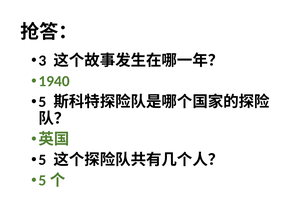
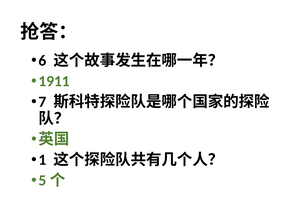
3: 3 -> 6 (42, 60)
1940: 1940 -> 1911 (54, 81)
5: 5 -> 7 (42, 102)
5: 5 -> 1 (42, 160)
